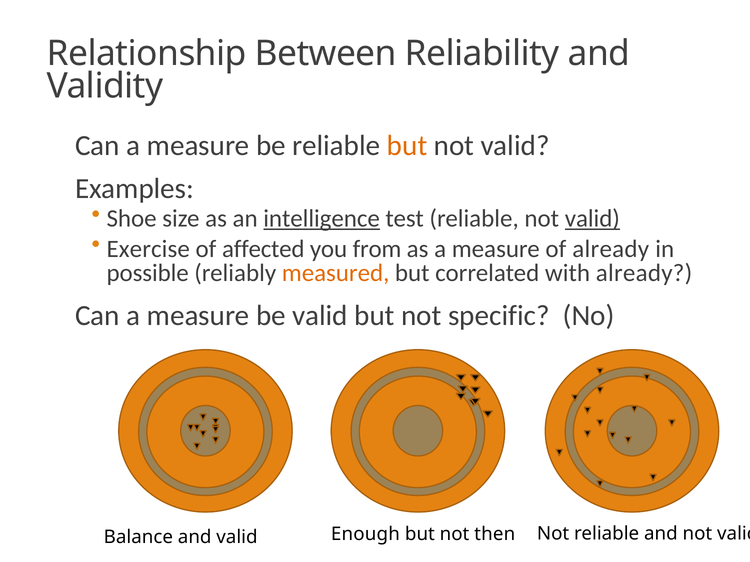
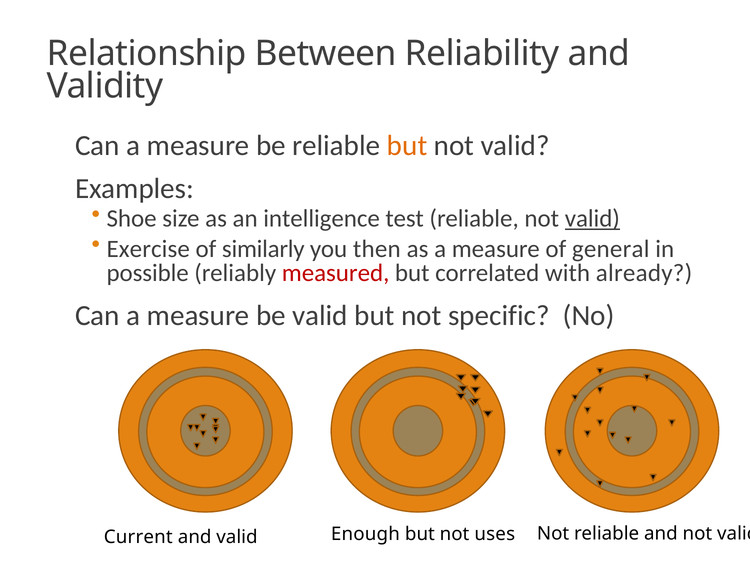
intelligence underline: present -> none (322, 219)
affected: affected -> similarly (263, 249)
from: from -> then (377, 249)
of already: already -> general (611, 249)
measured colour: orange -> red (336, 273)
Balance: Balance -> Current (138, 537)
then: then -> uses (495, 535)
